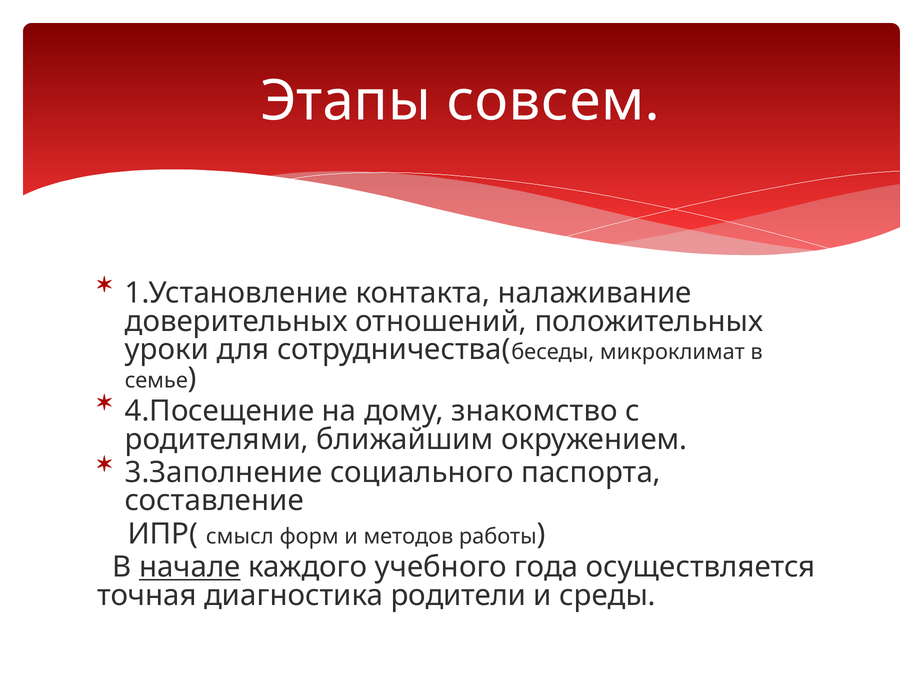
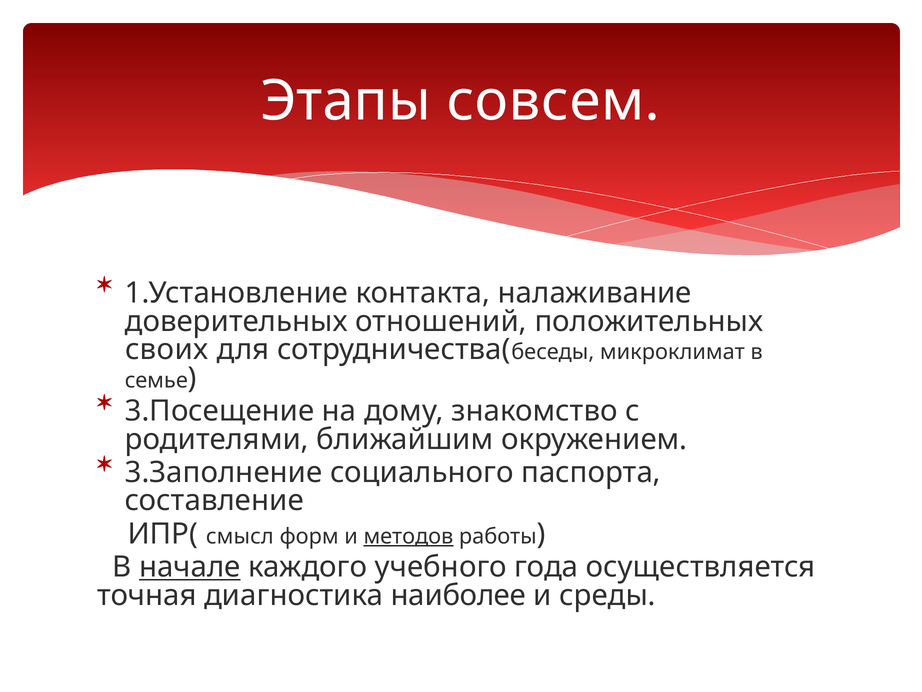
уроки: уроки -> своих (167, 349)
4.Посещение: 4.Посещение -> 3.Посещение (220, 411)
методов underline: none -> present (408, 536)
родители: родители -> наиболее (458, 595)
